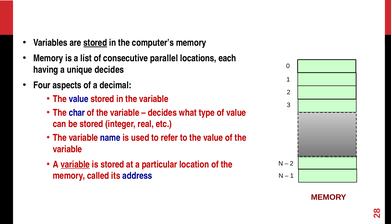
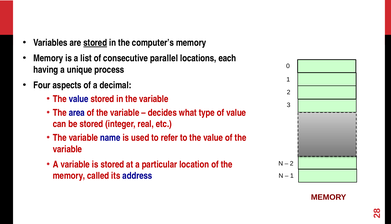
unique decides: decides -> process (109, 70)
char: char -> area (77, 112)
variable underline: present -> none (75, 164)
